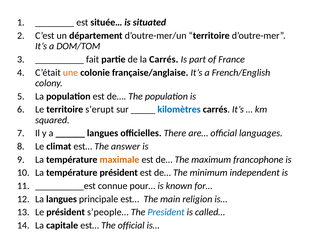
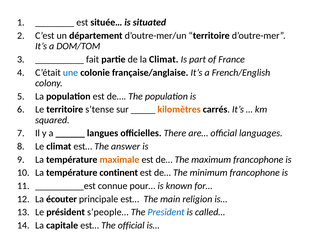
la Carrés: Carrés -> Climat (164, 59)
une colour: orange -> blue (70, 72)
s’erupt: s’erupt -> s’tense (100, 109)
kilomètres colour: blue -> orange (179, 109)
température président: président -> continent (119, 173)
minimum independent: independent -> francophone (255, 173)
La langues: langues -> écouter (61, 199)
